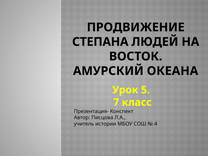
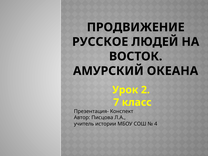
СТЕПАНА: СТЕПАНА -> РУССКОЕ (100, 42)
5: 5 -> 2 (145, 90)
